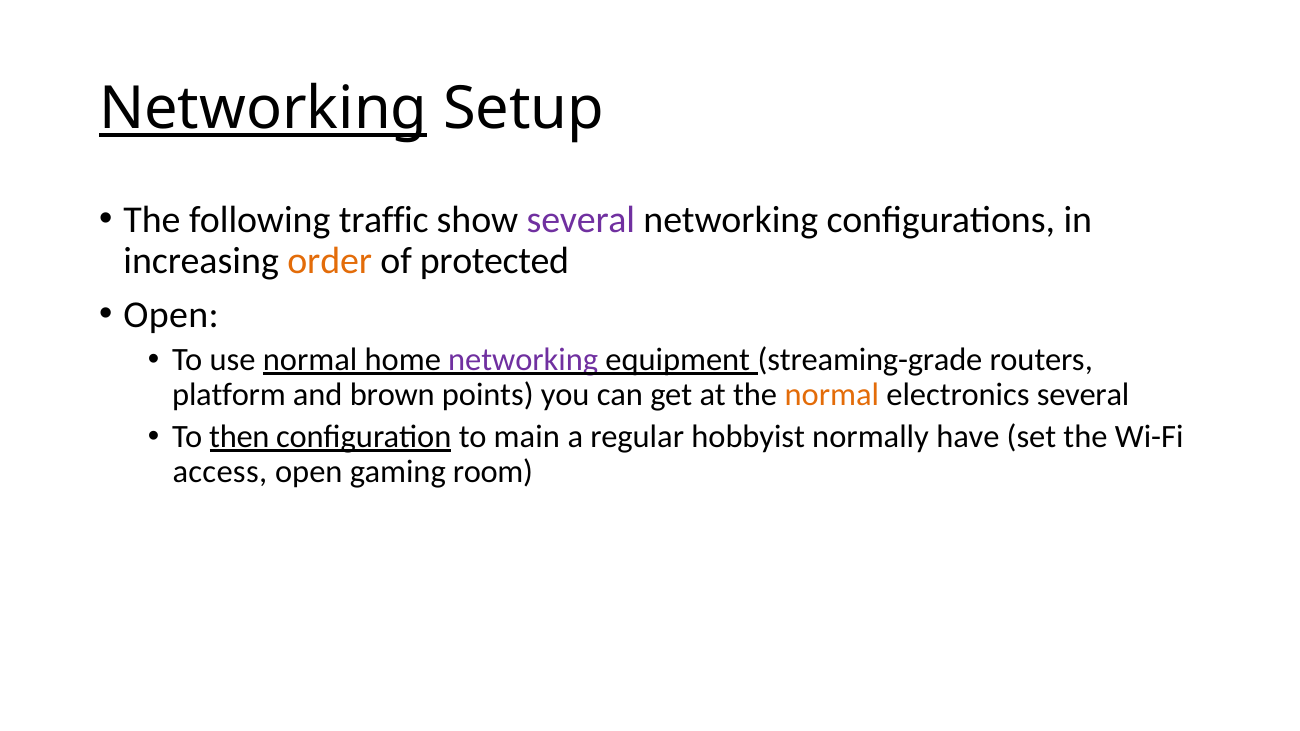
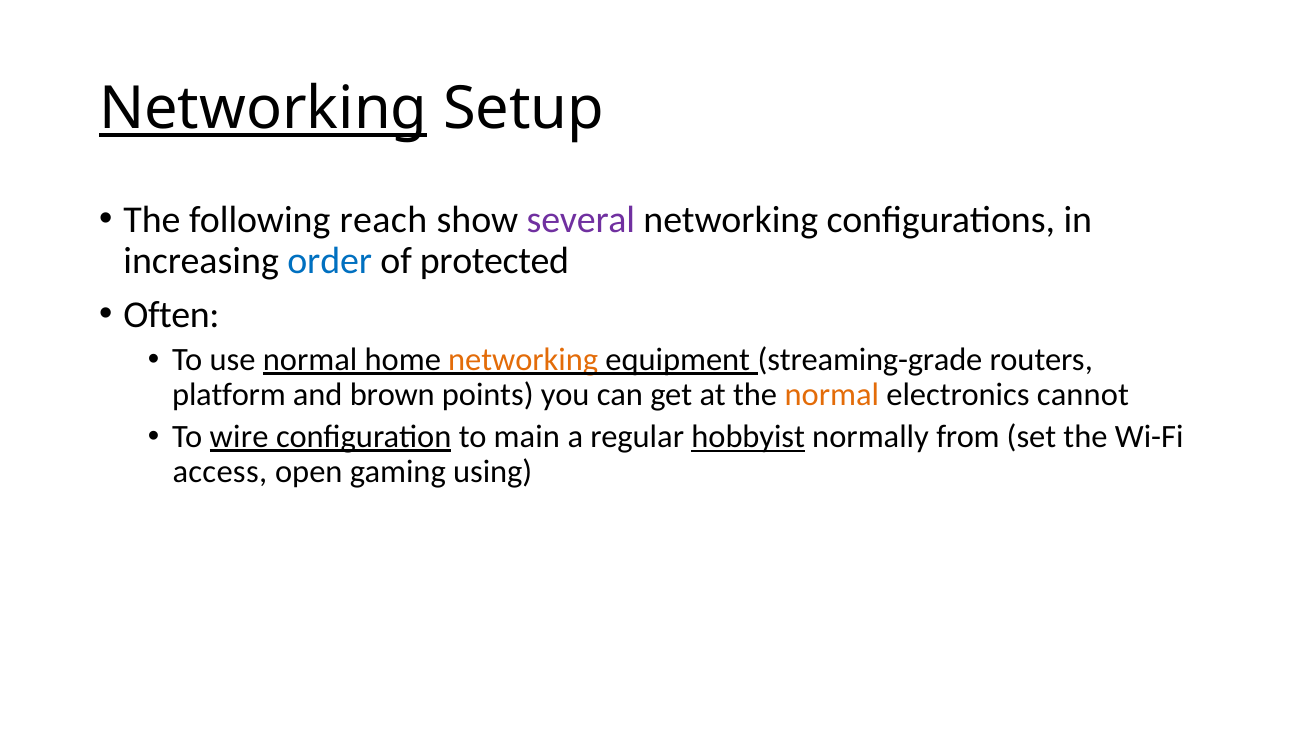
traffic: traffic -> reach (383, 220)
order colour: orange -> blue (330, 261)
Open: Open -> Often (171, 315)
networking colour: purple -> orange (523, 360)
electronics several: several -> cannot (1083, 395)
then: then -> wire (239, 437)
hobbyist underline: none -> present (748, 437)
have: have -> from (968, 437)
room: room -> using (493, 472)
